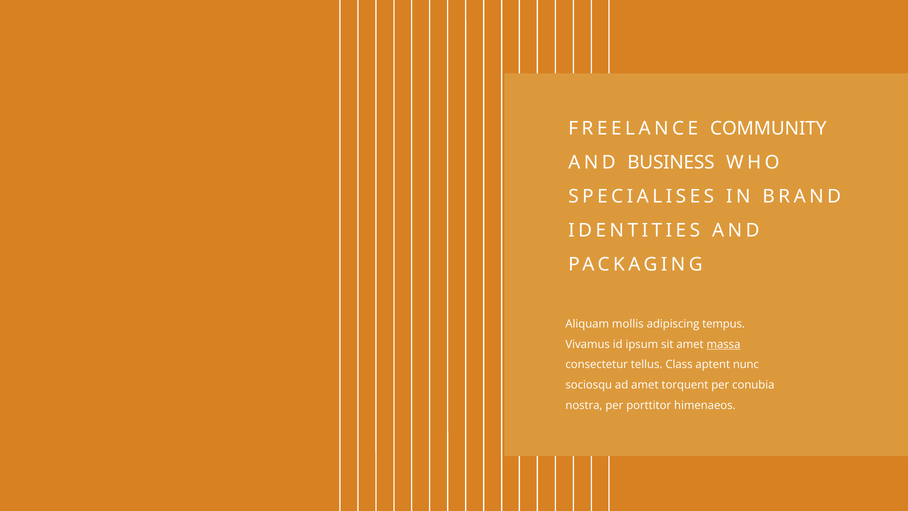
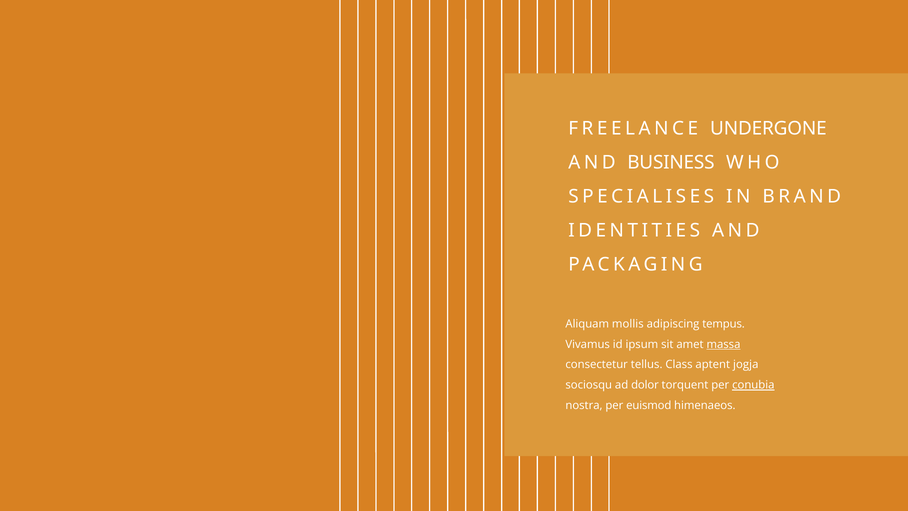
COMMUNITY: COMMUNITY -> UNDERGONE (768, 128)
nunc: nunc -> jogja (746, 365)
ad amet: amet -> dolor (645, 385)
conubia underline: none -> present (753, 385)
porttitor: porttitor -> euismod (649, 405)
